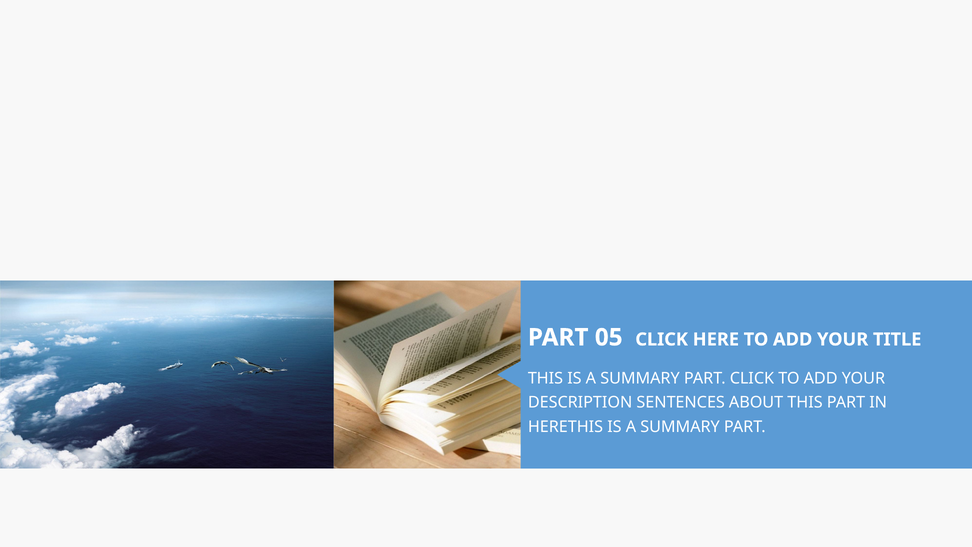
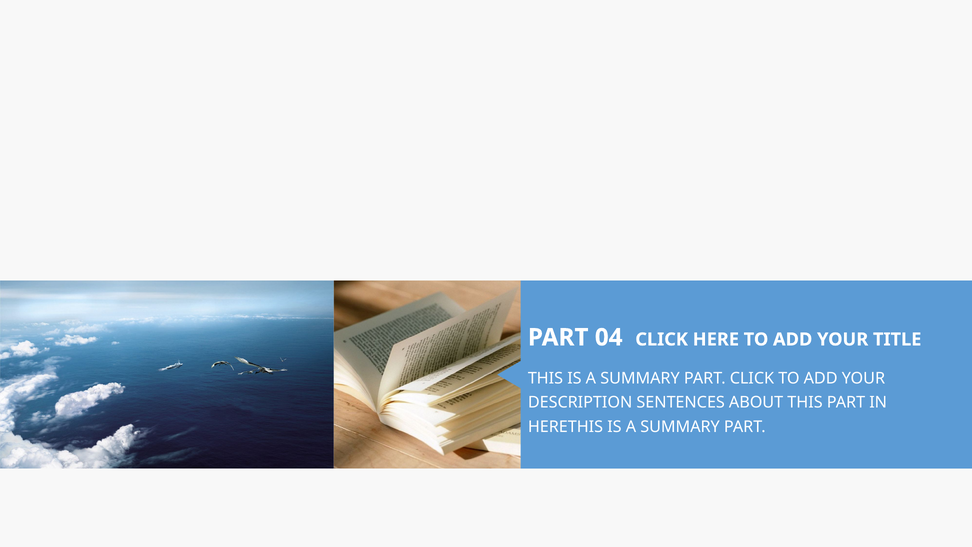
05: 05 -> 04 (609, 337)
